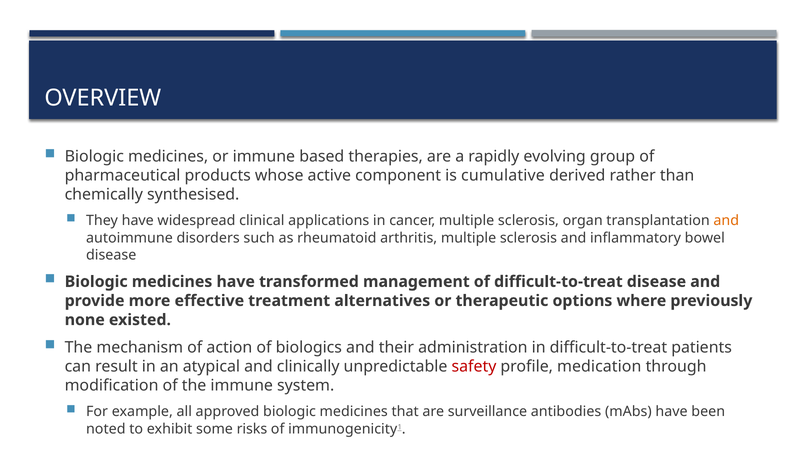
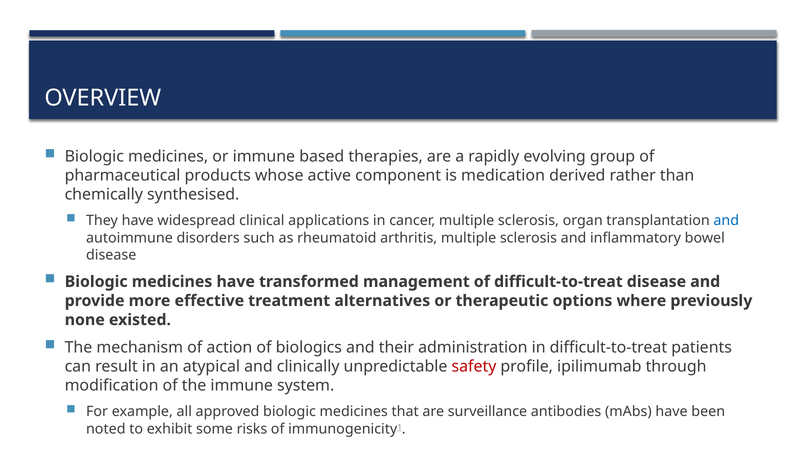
cumulative: cumulative -> medication (503, 176)
and colour: orange -> blue (726, 221)
medication: medication -> ipilimumab (599, 367)
